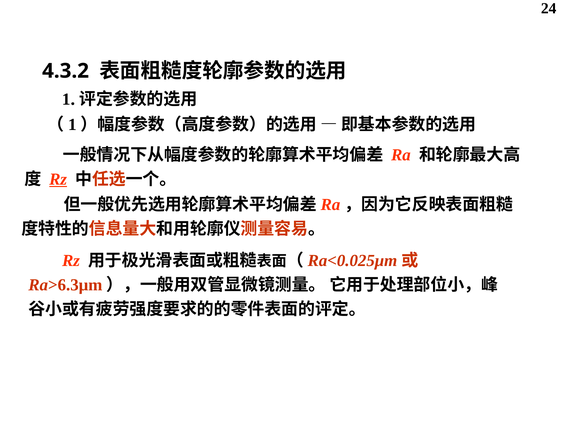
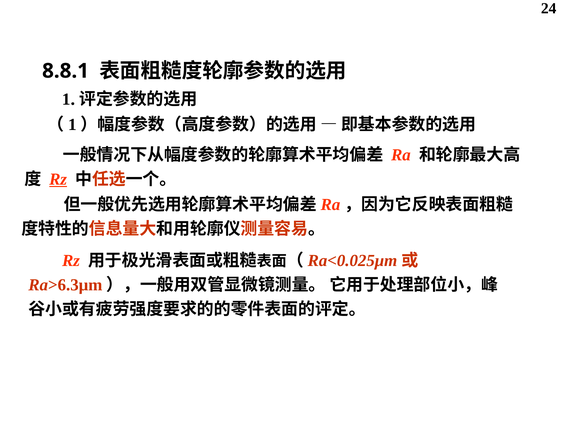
4.3.2: 4.3.2 -> 8.8.1 (66, 71)
